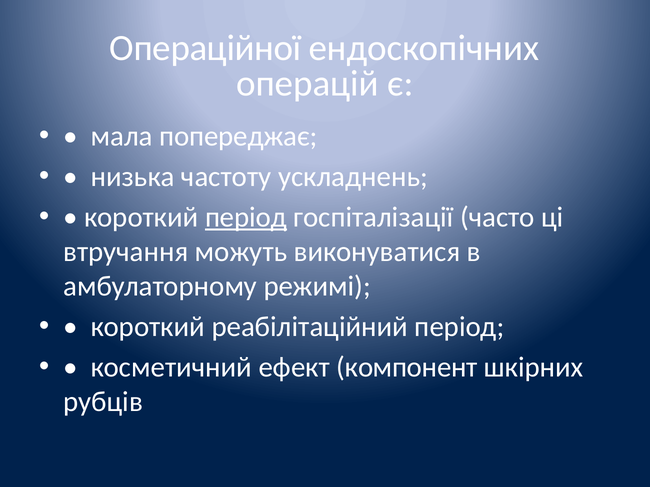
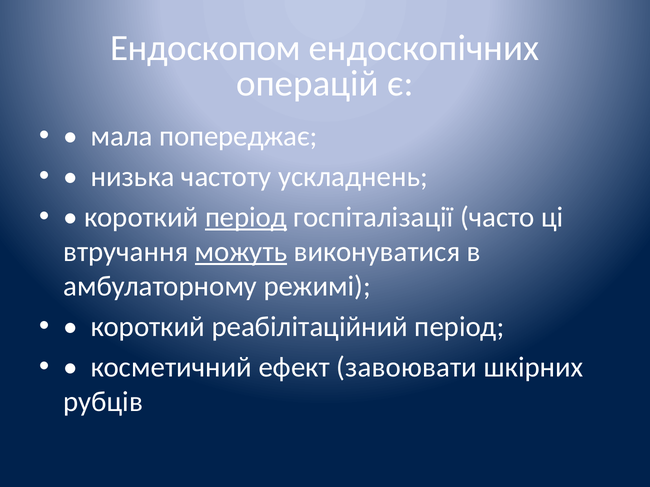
Операційної: Операційної -> Ендоскопом (205, 48)
можуть underline: none -> present (241, 252)
компонент: компонент -> завоювати (407, 368)
